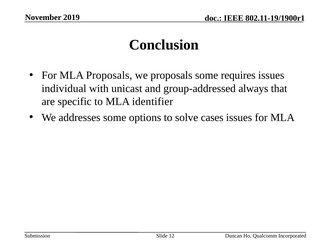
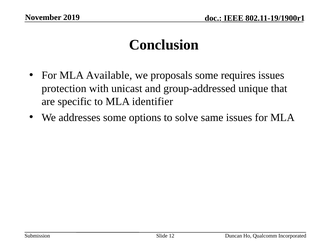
MLA Proposals: Proposals -> Available (109, 75)
individual: individual -> protection (64, 88)
always: always -> unique (253, 88)
cases: cases -> same (212, 117)
